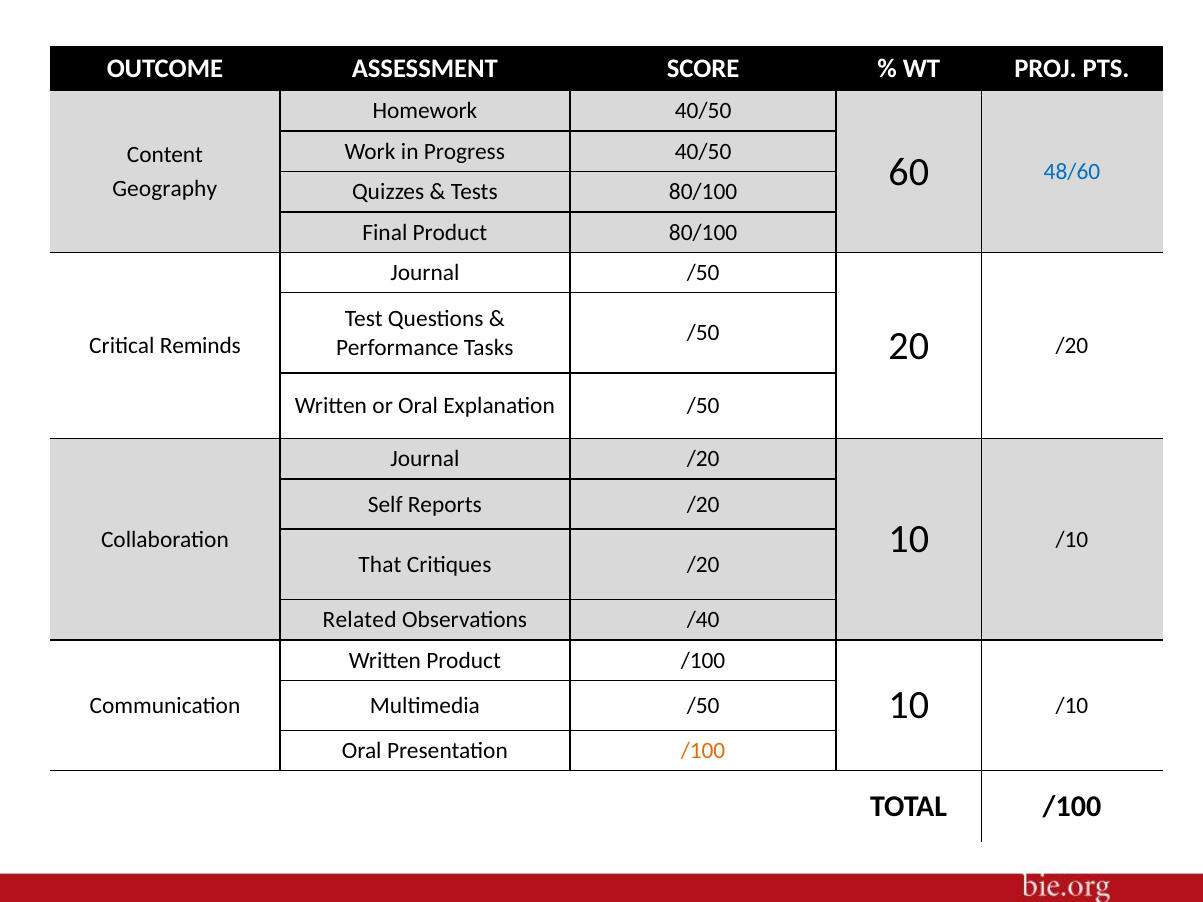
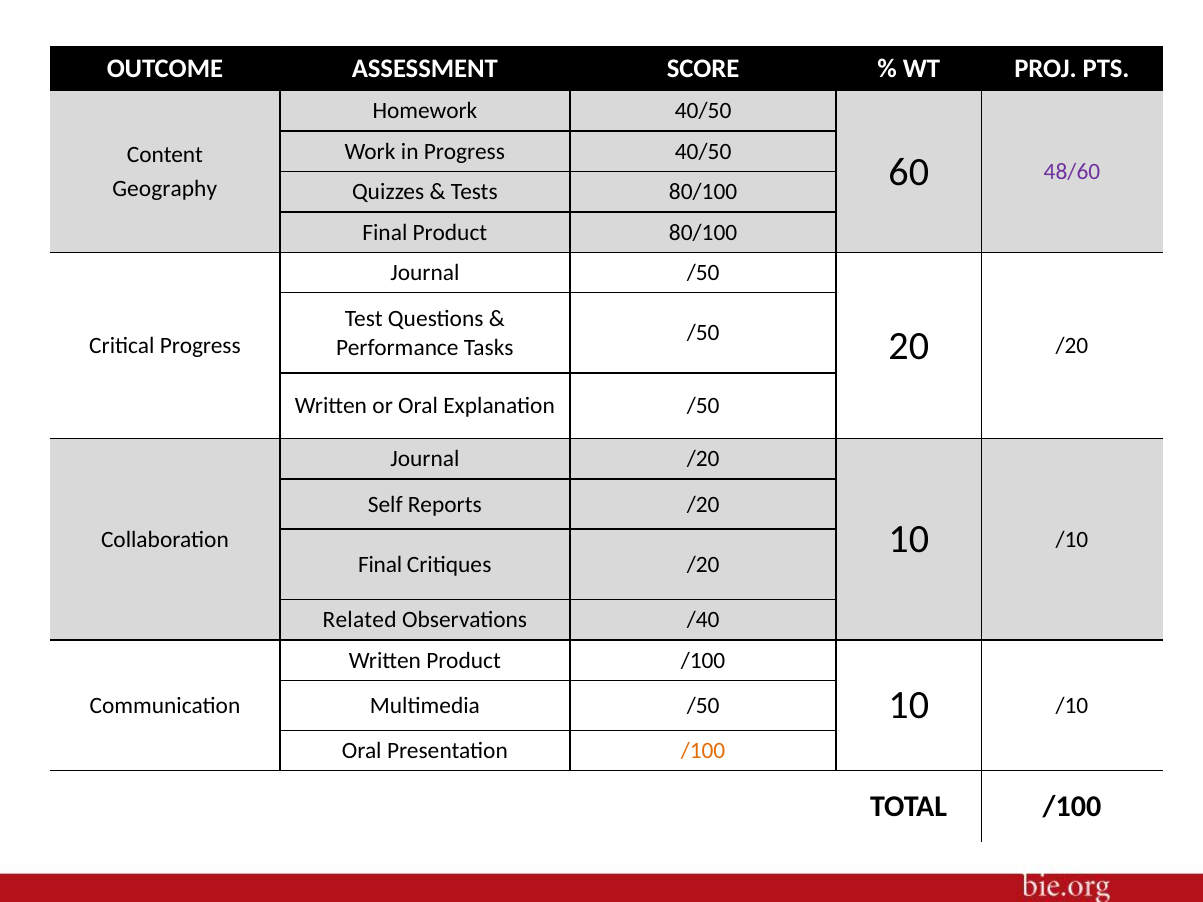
48/60 colour: blue -> purple (1072, 172)
Critical Reminds: Reminds -> Progress (200, 346)
That: That -> Final (380, 565)
